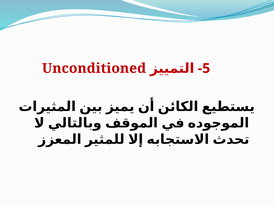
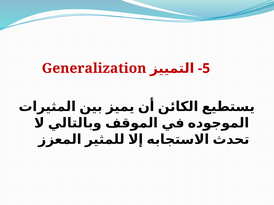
Unconditioned: Unconditioned -> Generalization (94, 69)
